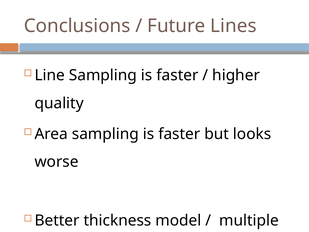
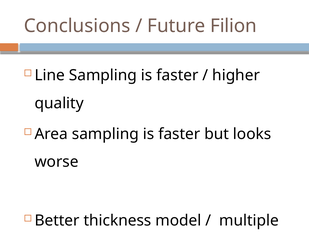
Lines: Lines -> Filion (233, 26)
